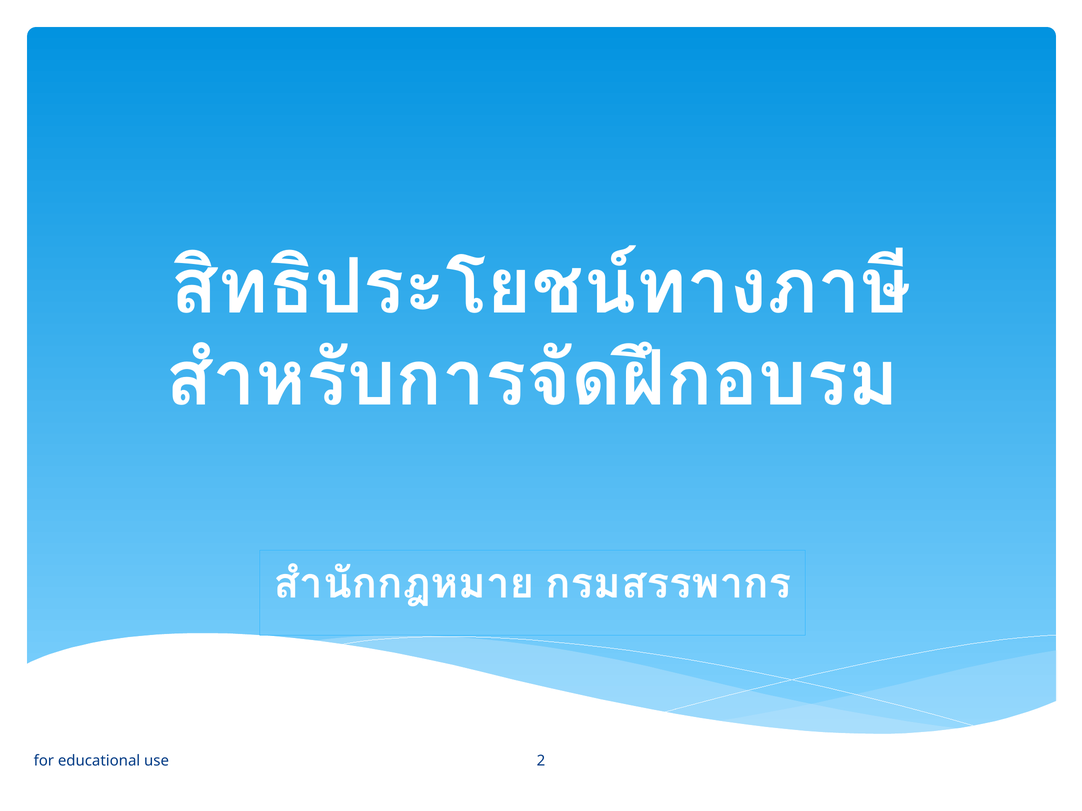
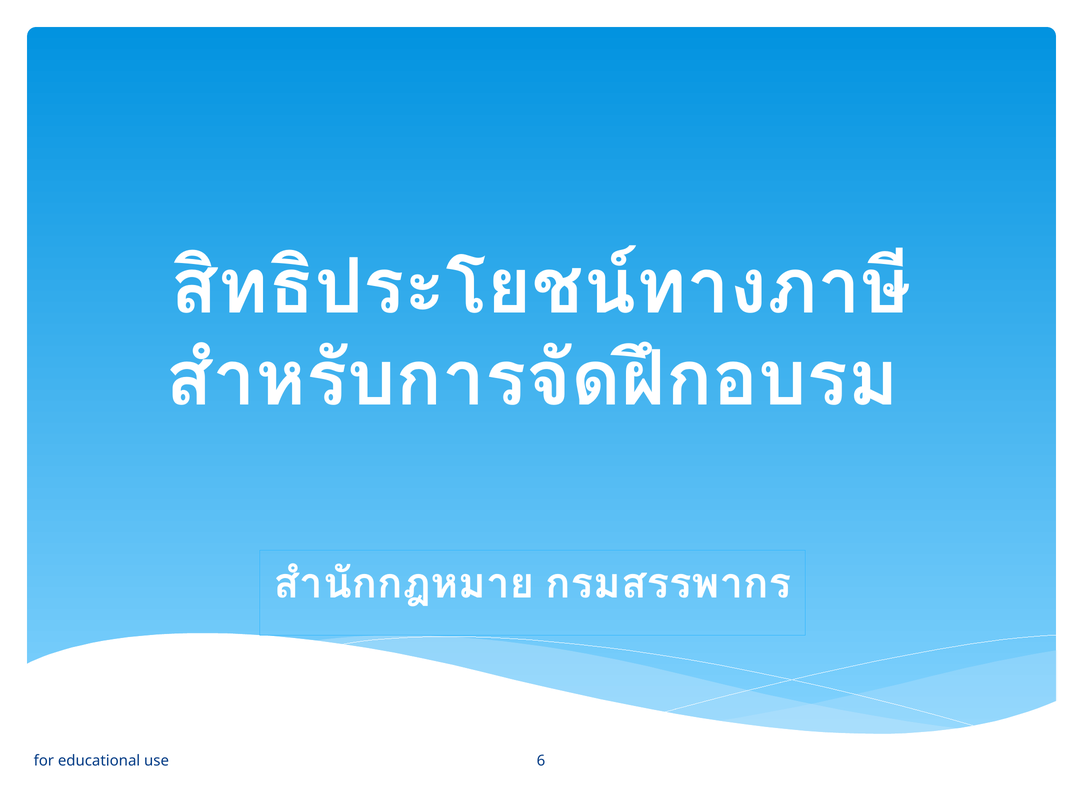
2: 2 -> 6 (541, 761)
